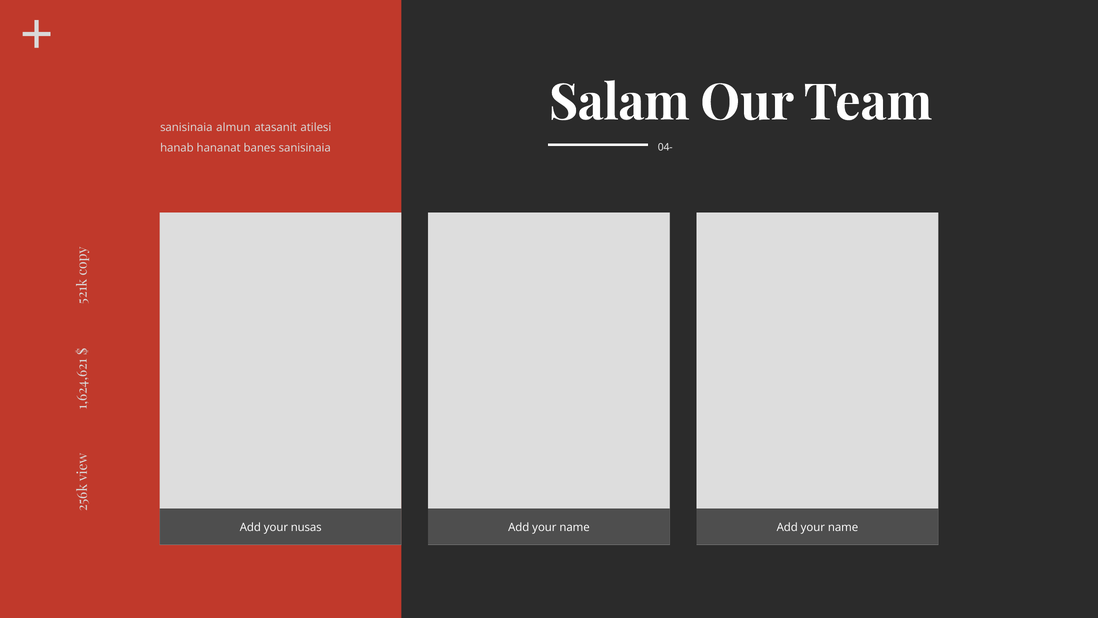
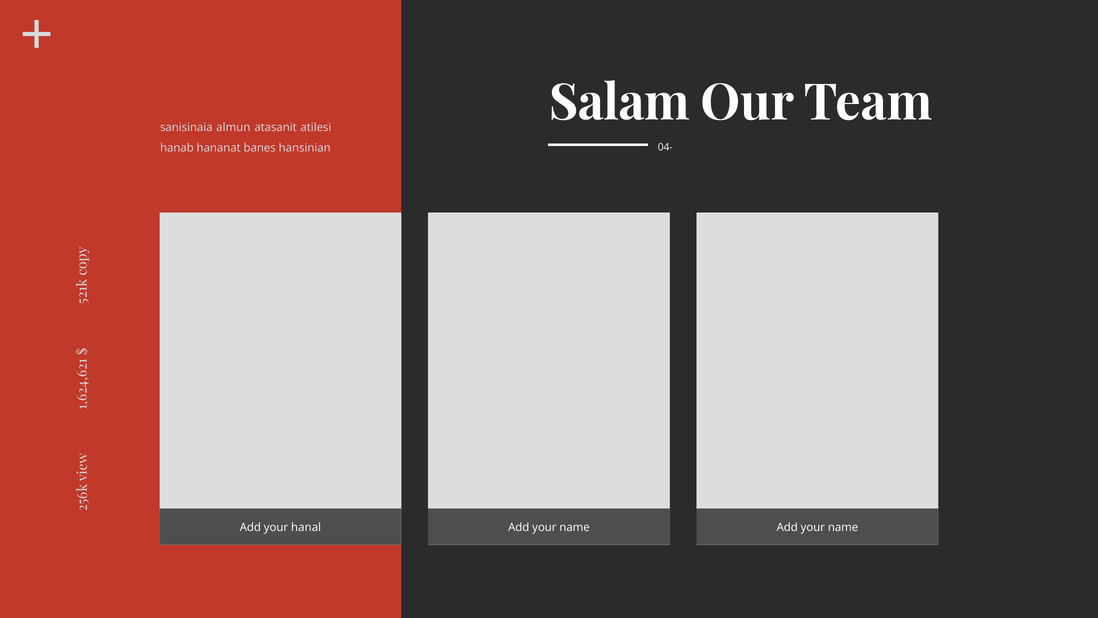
banes sanisinaia: sanisinaia -> hansinian (305, 148)
nusas: nusas -> hanal (306, 527)
